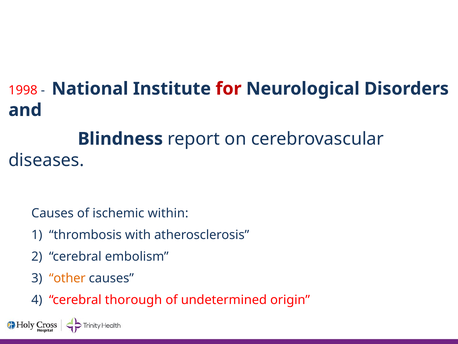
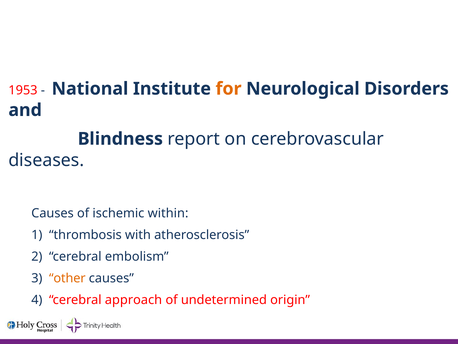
1998: 1998 -> 1953 (23, 90)
for colour: red -> orange (229, 89)
thorough: thorough -> approach (134, 300)
